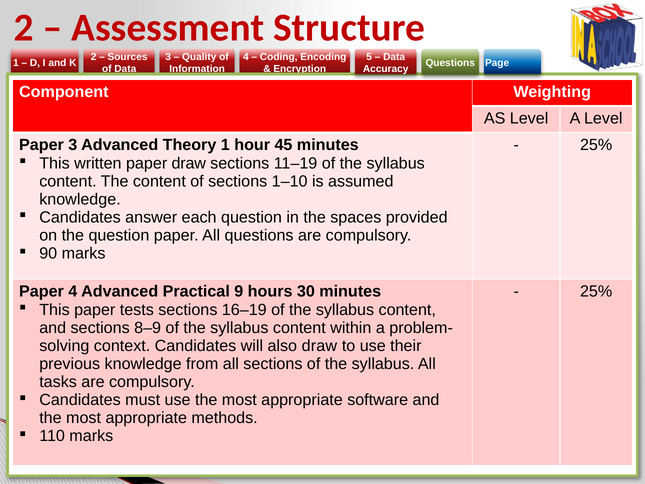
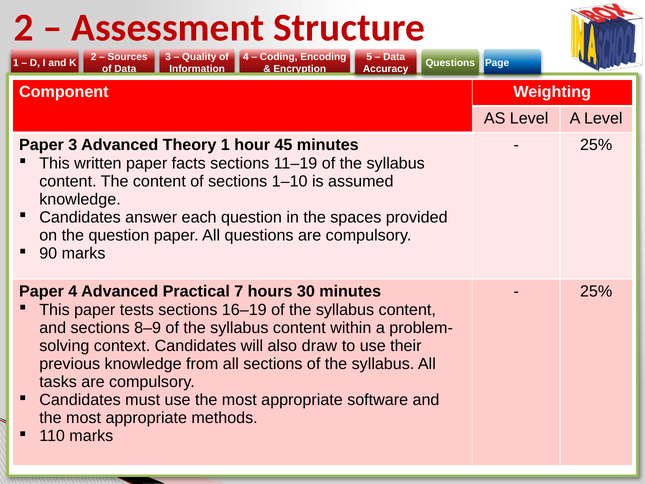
paper draw: draw -> facts (189, 163)
9: 9 -> 7 (239, 292)
